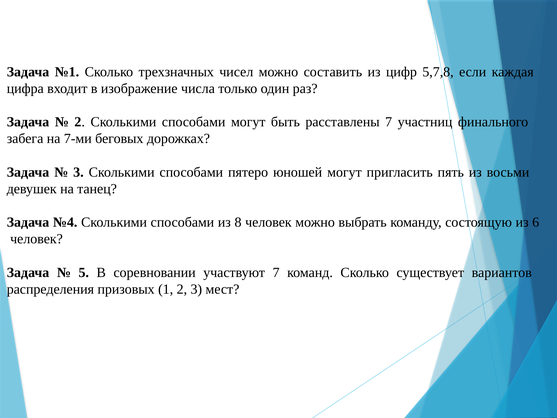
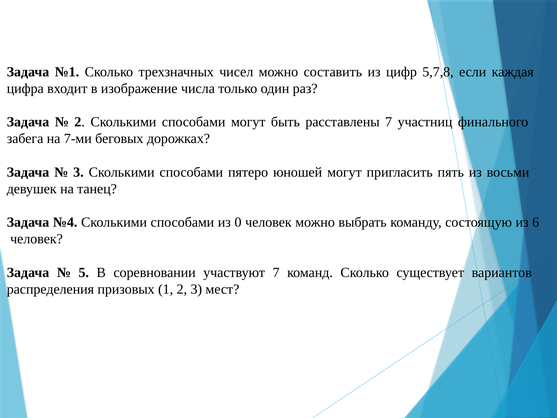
8: 8 -> 0 (238, 222)
